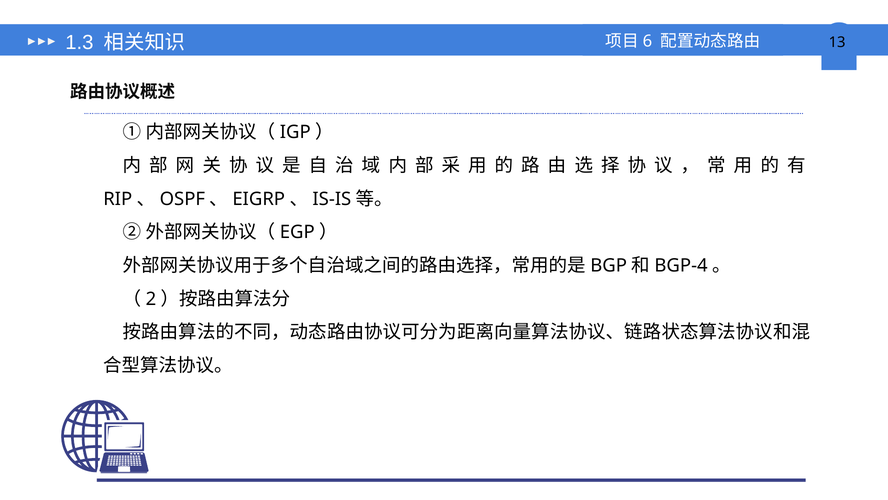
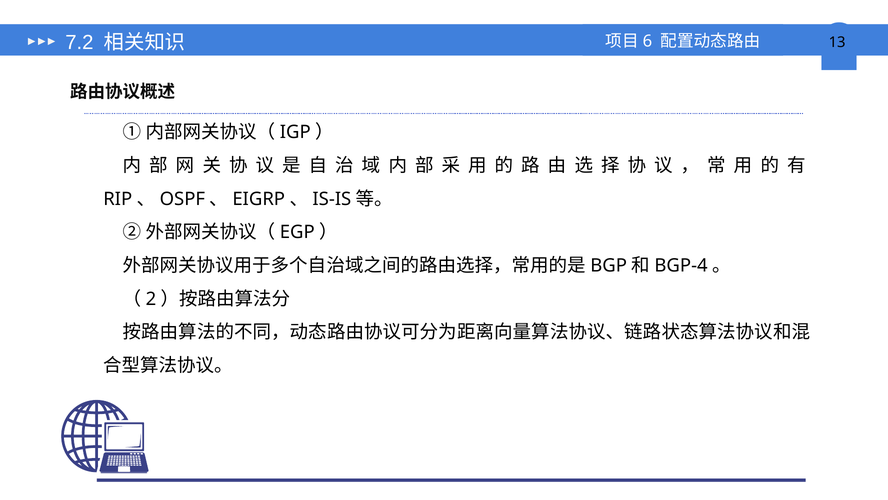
1.3: 1.3 -> 7.2 (79, 42)
